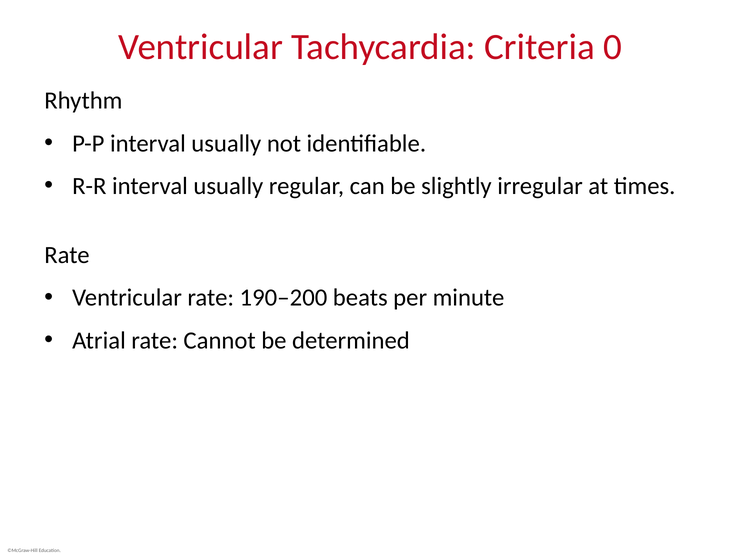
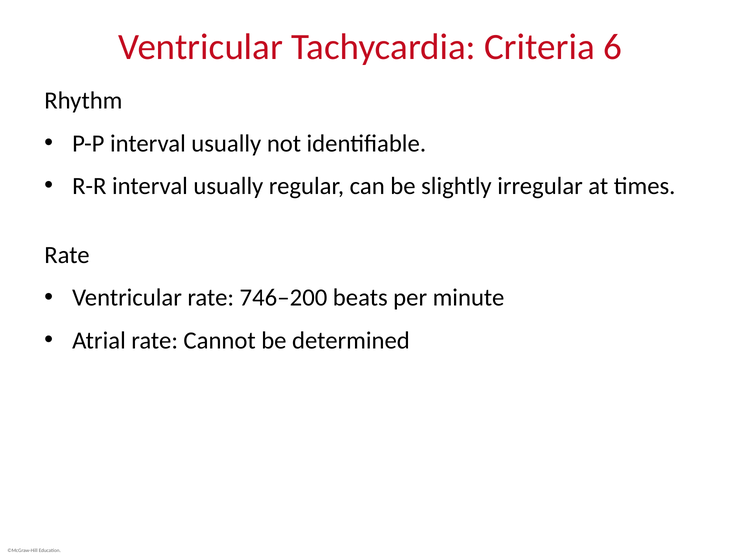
0: 0 -> 6 (613, 47)
190‒200: 190‒200 -> 746‒200 (283, 298)
